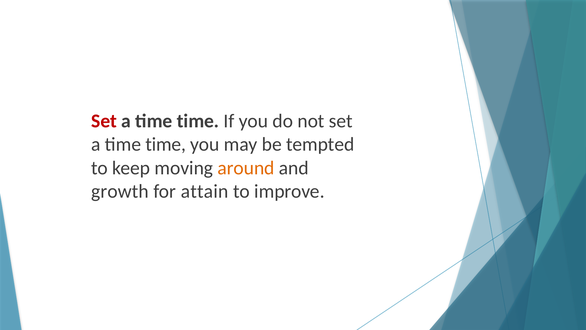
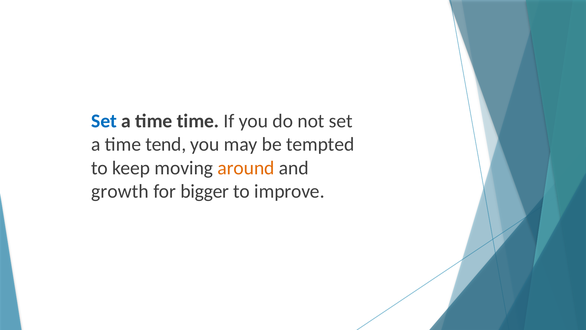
Set colour: red -> blue (104, 121)
time: time -> tend (166, 144)
attain: attain -> bigger (205, 191)
